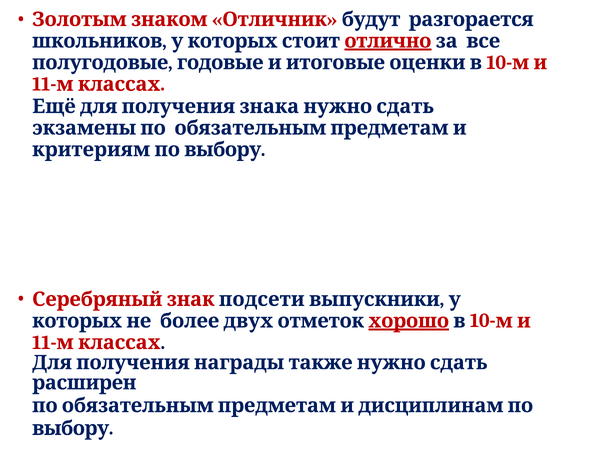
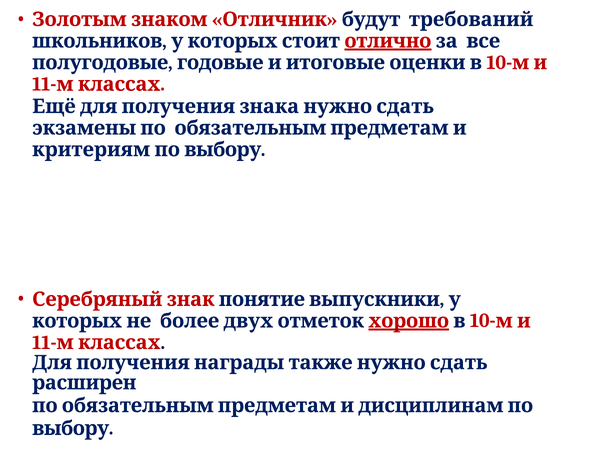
разгорается: разгорается -> требований (471, 19)
подсети: подсети -> понятие (262, 299)
